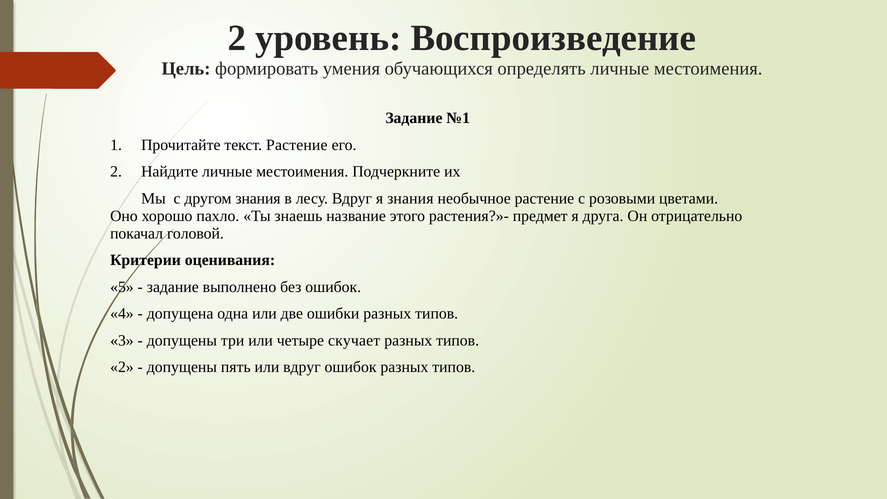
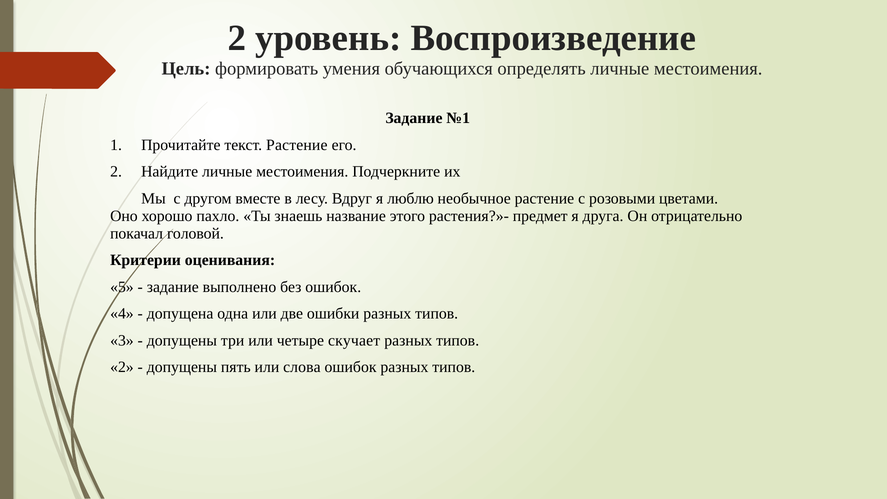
другом знания: знания -> вместе (258, 198)
я знания: знания -> люблю (410, 198)
или вдруг: вдруг -> слова (302, 367)
